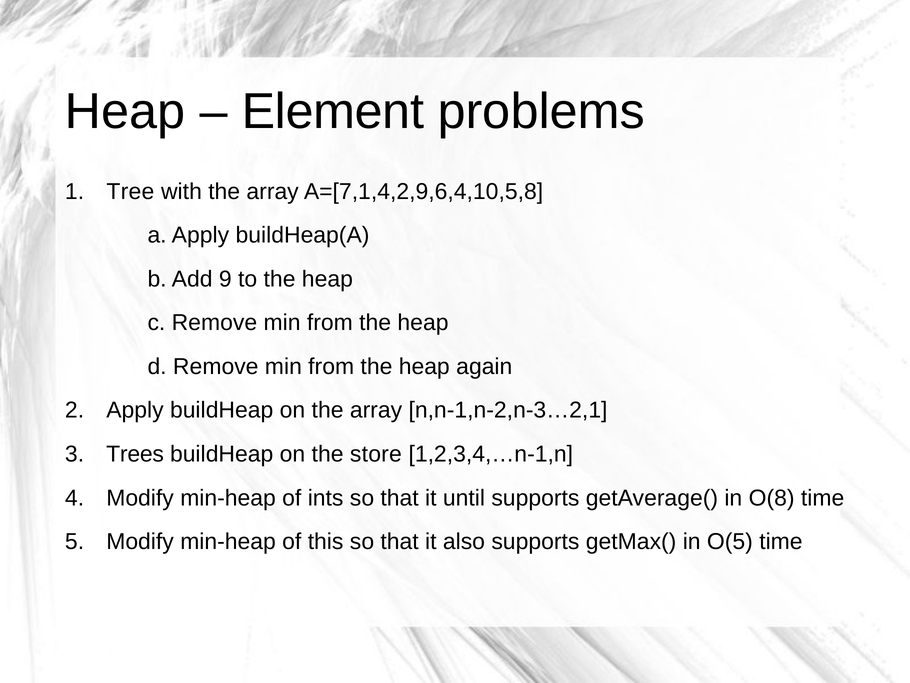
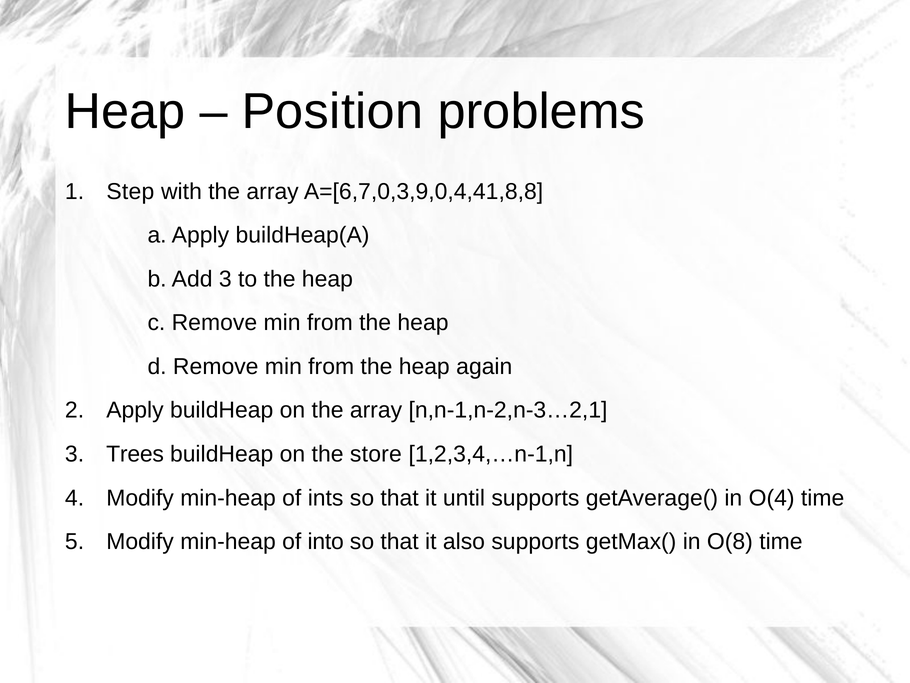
Element: Element -> Position (332, 111)
Tree: Tree -> Step (130, 191)
A=[7,1,4,2,9,6,4,10,5,8: A=[7,1,4,2,9,6,4,10,5,8 -> A=[6,7,0,3,9,0,4,41,8,8 (424, 191)
Add 9: 9 -> 3 (225, 279)
O(8: O(8 -> O(4 (772, 498)
this: this -> into (326, 541)
O(5: O(5 -> O(8 (730, 541)
